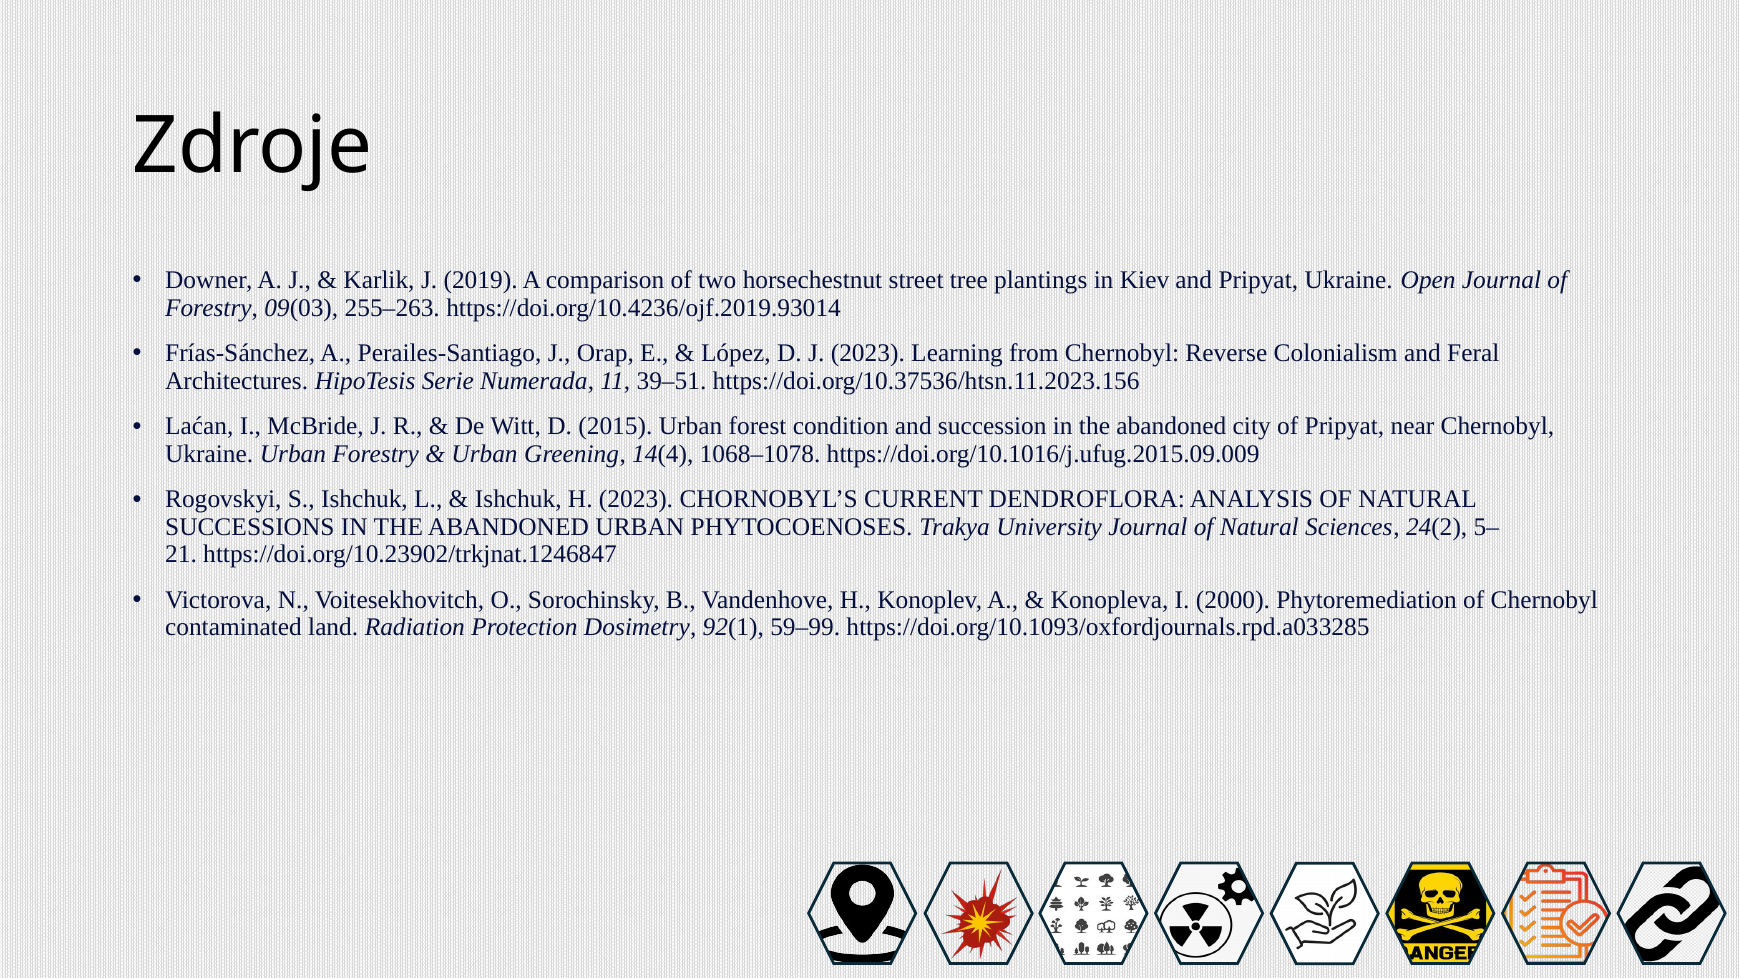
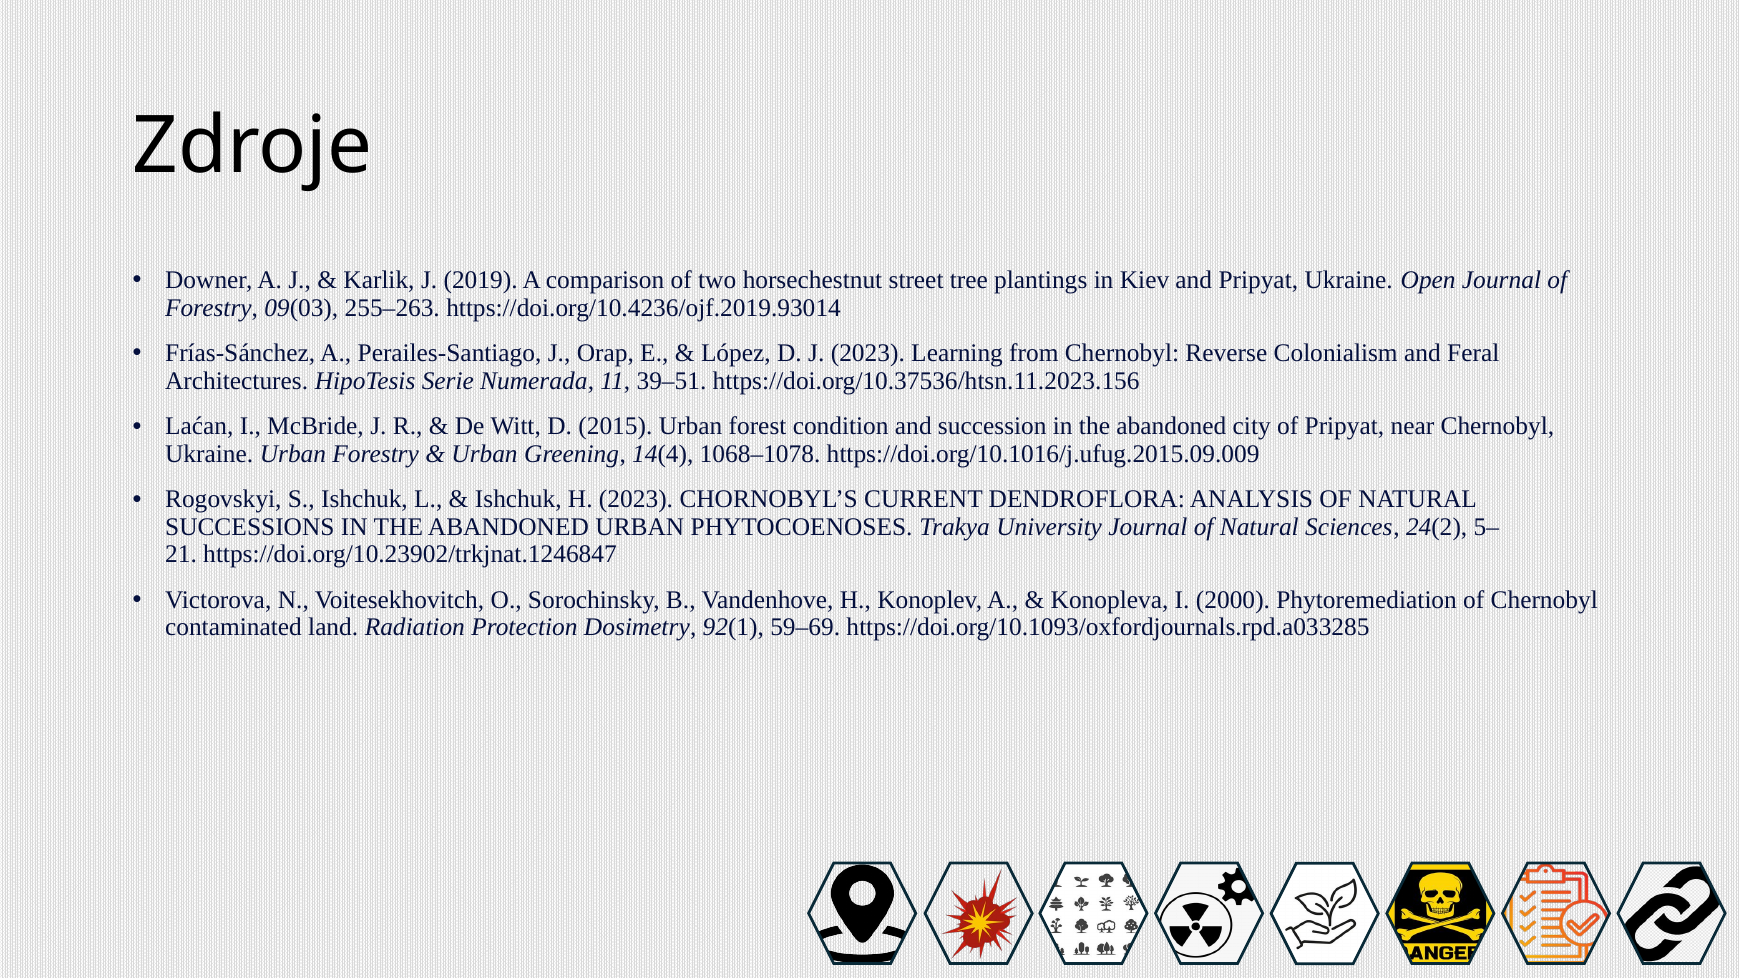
59–99: 59–99 -> 59–69 (805, 628)
